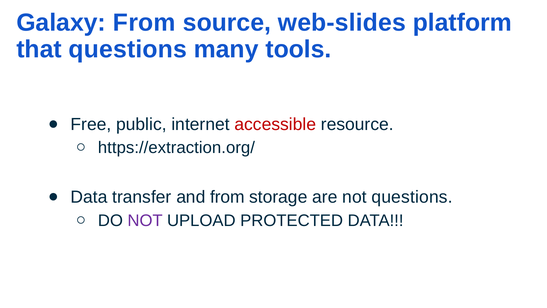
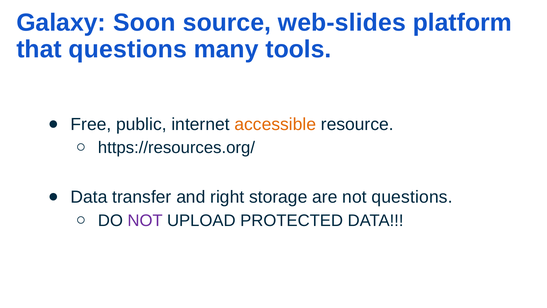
Galaxy From: From -> Soon (144, 23)
accessible colour: red -> orange (275, 124)
https://extraction.org/: https://extraction.org/ -> https://resources.org/ (176, 148)
and from: from -> right (227, 197)
